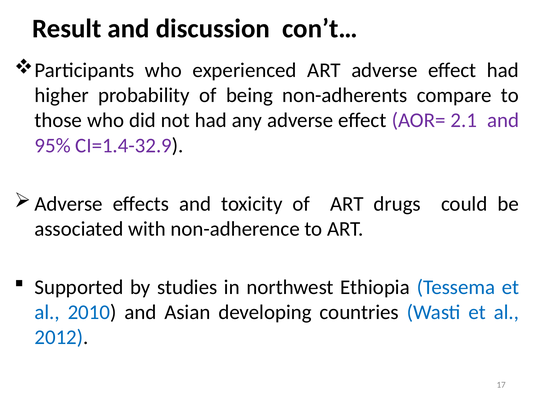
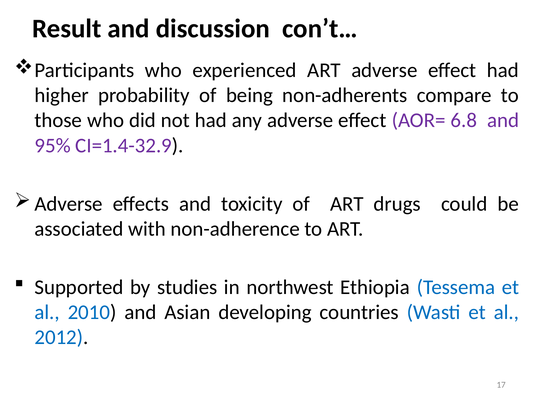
2.1: 2.1 -> 6.8 (464, 121)
